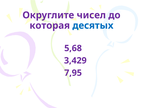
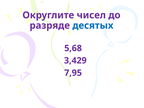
которая: которая -> разряде (50, 26)
